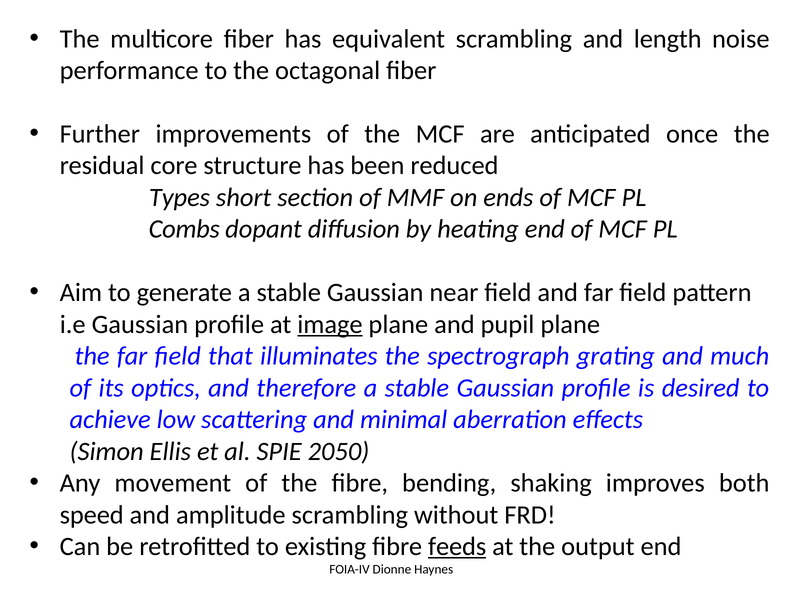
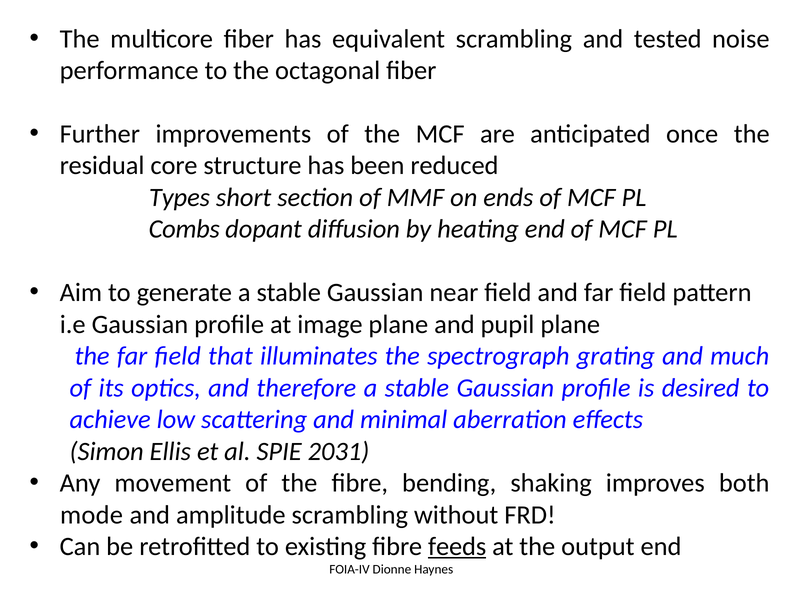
length: length -> tested (668, 39)
image underline: present -> none (330, 325)
2050: 2050 -> 2031 (339, 452)
speed: speed -> mode (92, 515)
